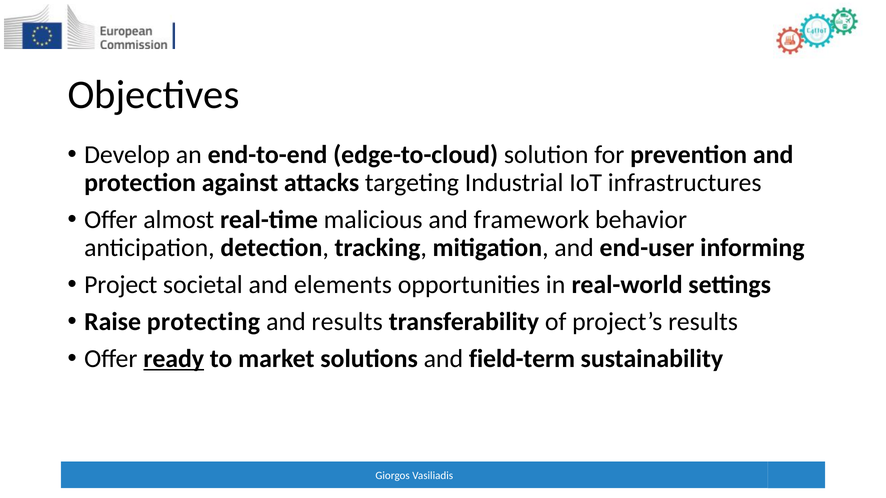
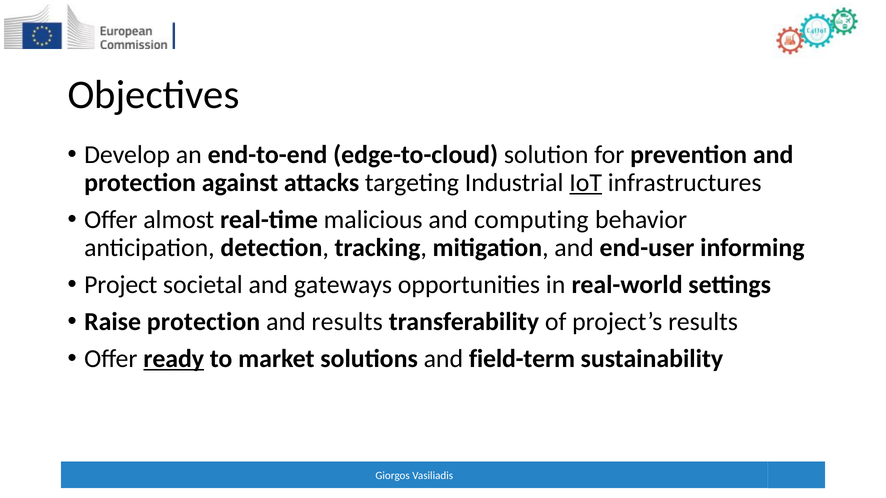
IoT underline: none -> present (586, 183)
framework: framework -> computing (531, 220)
elements: elements -> gateways (343, 285)
Raise protecting: protecting -> protection (204, 322)
